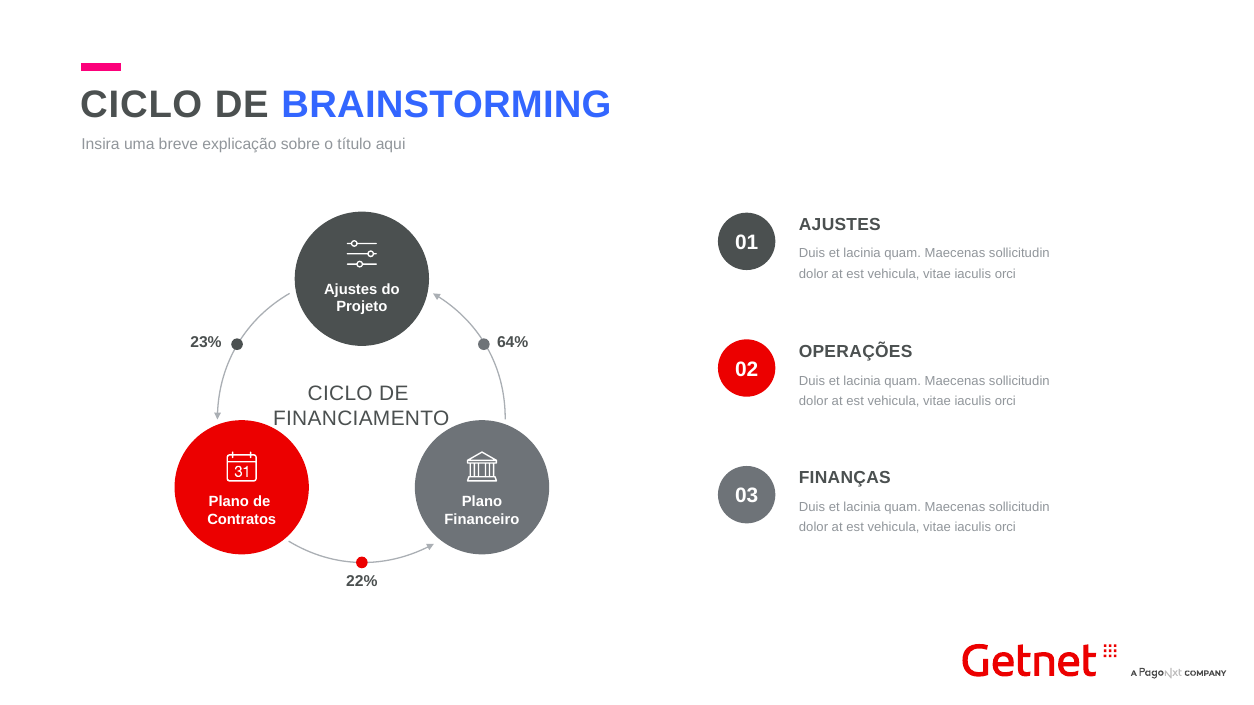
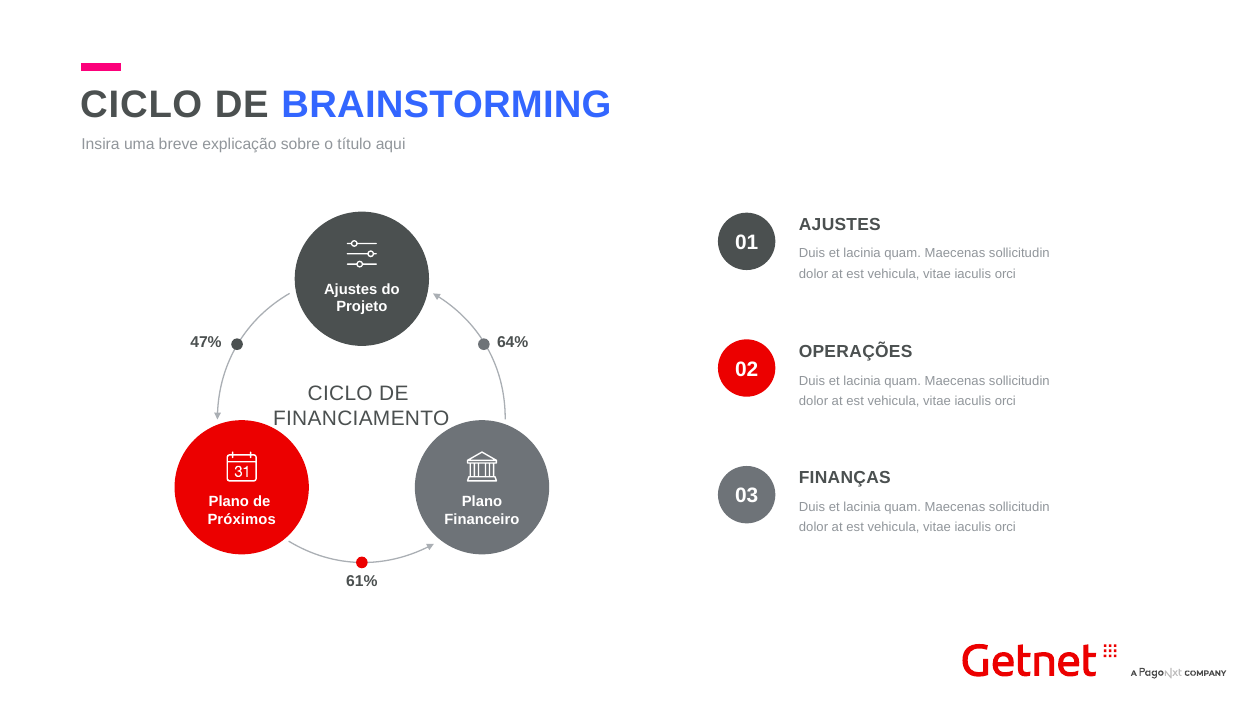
23%: 23% -> 47% (206, 343)
Contratos: Contratos -> Próximos (242, 520)
22%: 22% -> 61% (362, 582)
